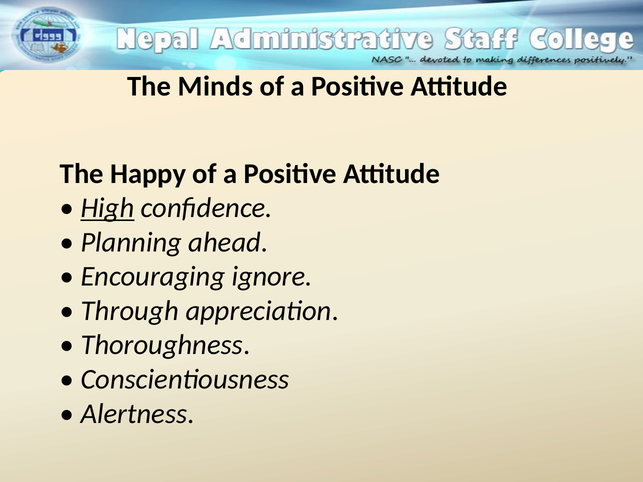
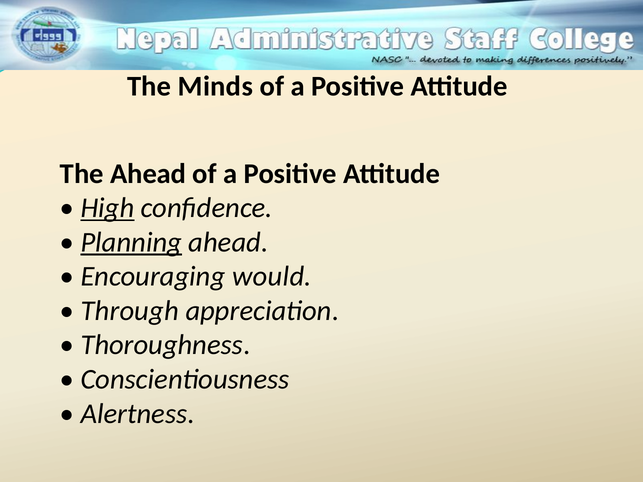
The Happy: Happy -> Ahead (148, 174)
Planning underline: none -> present (131, 242)
ignore: ignore -> would (272, 277)
